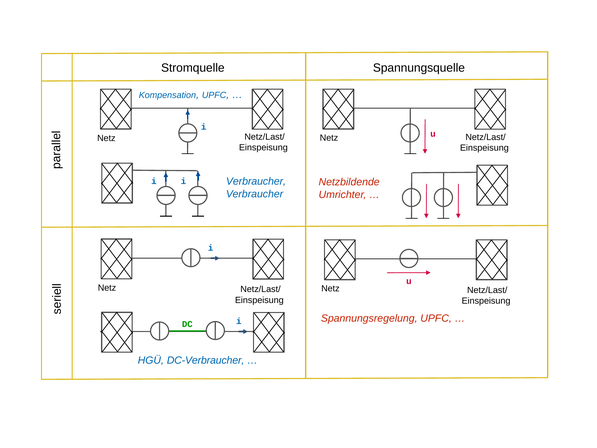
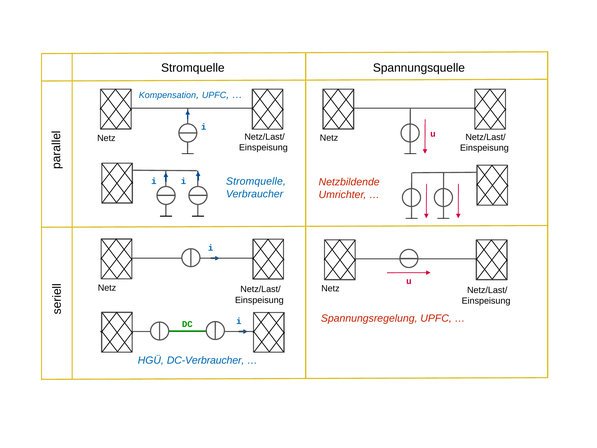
Verbraucher: Verbraucher -> Stromquelle (256, 181)
